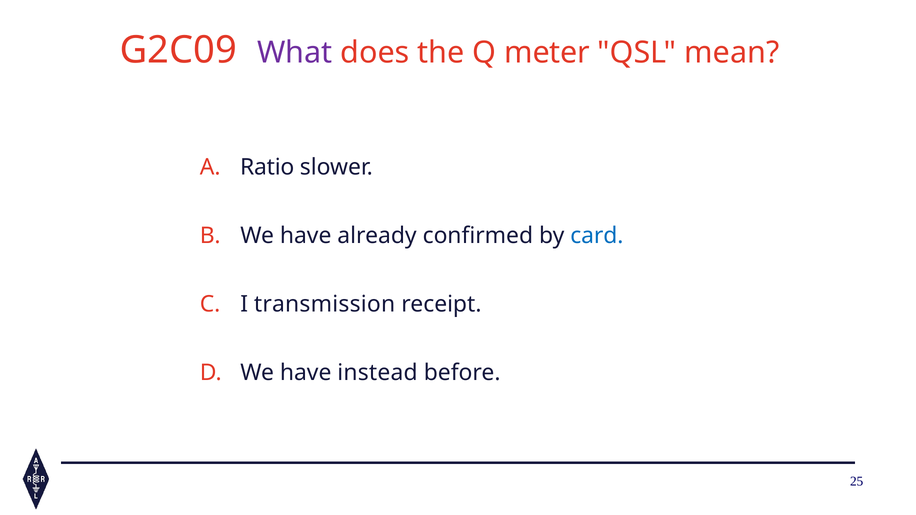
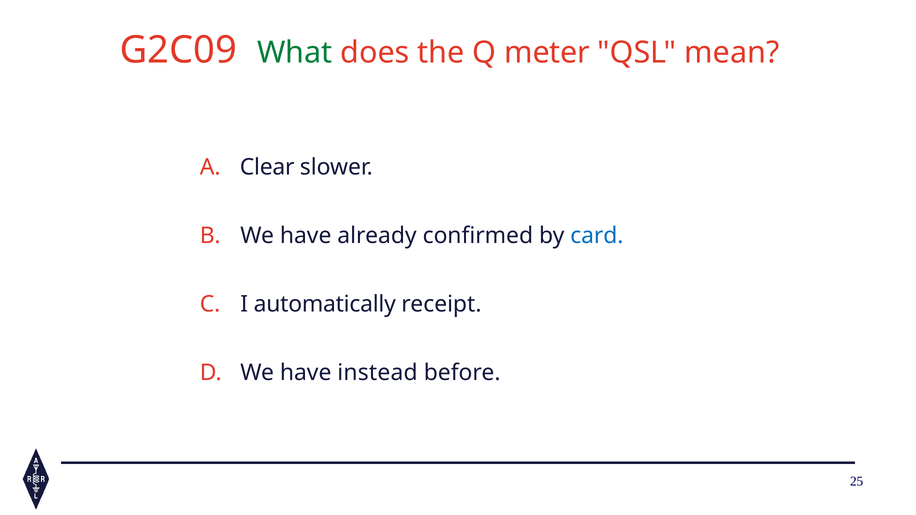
What colour: purple -> green (295, 53)
Ratio: Ratio -> Clear (267, 167)
transmission: transmission -> automatically (325, 304)
